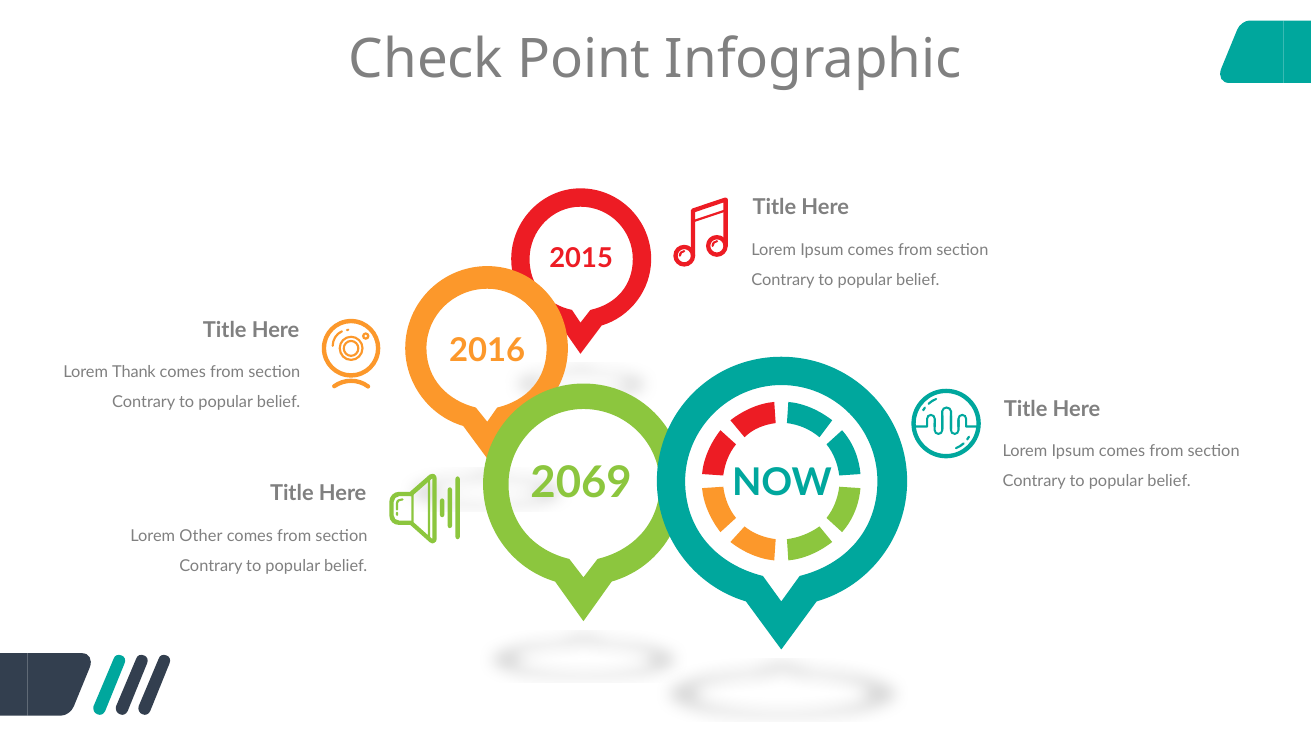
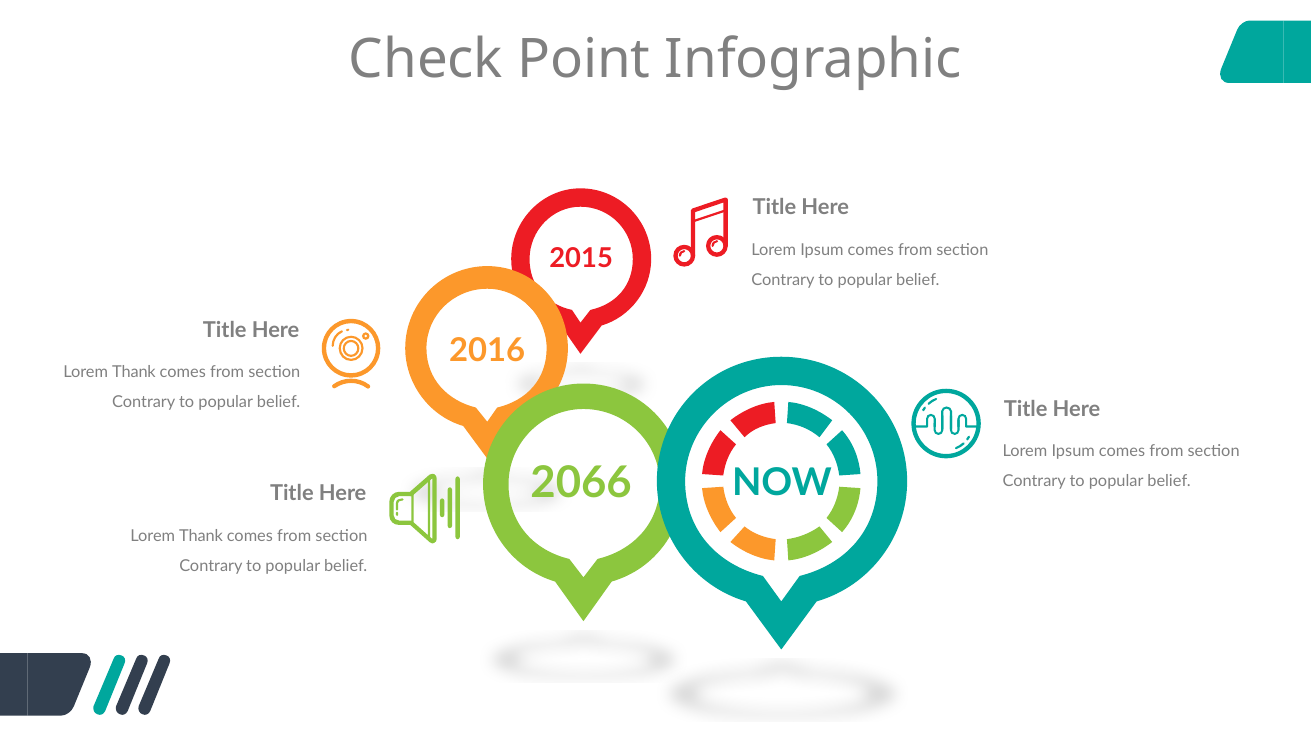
2069: 2069 -> 2066 (581, 483)
Other: Other -> Thank (201, 537)
